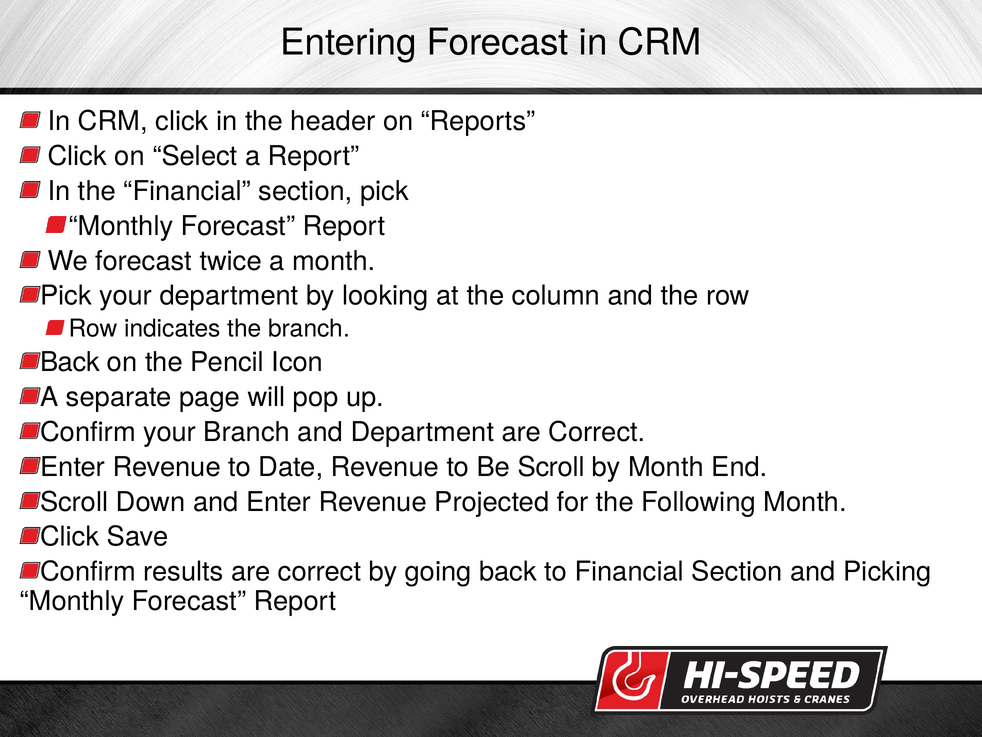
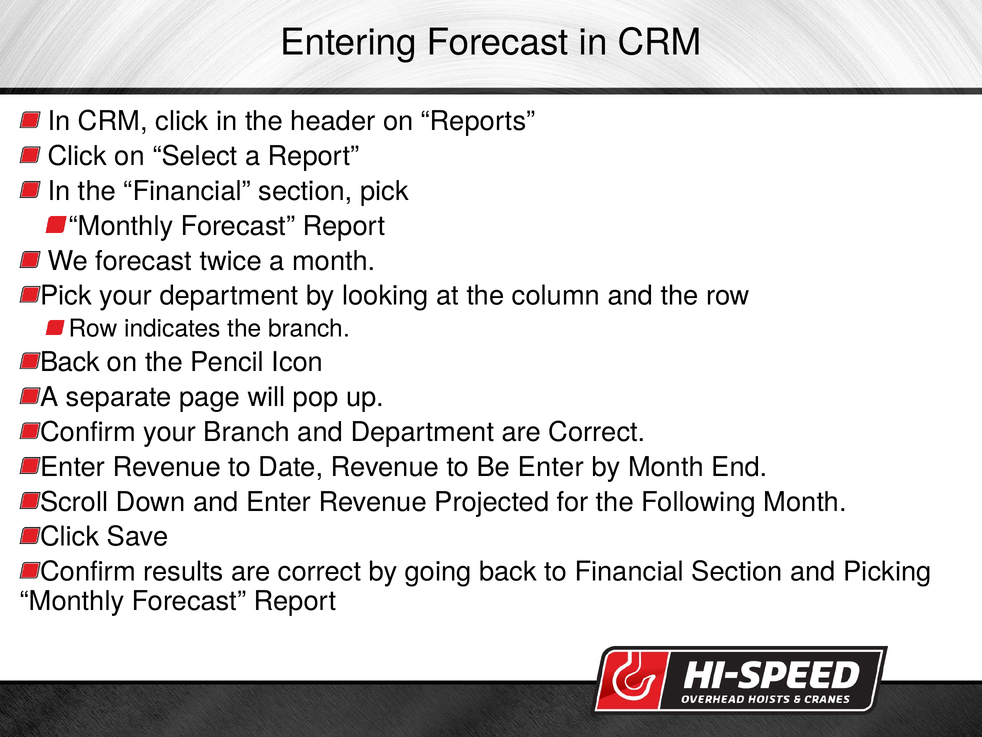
Be Scroll: Scroll -> Enter (551, 467)
